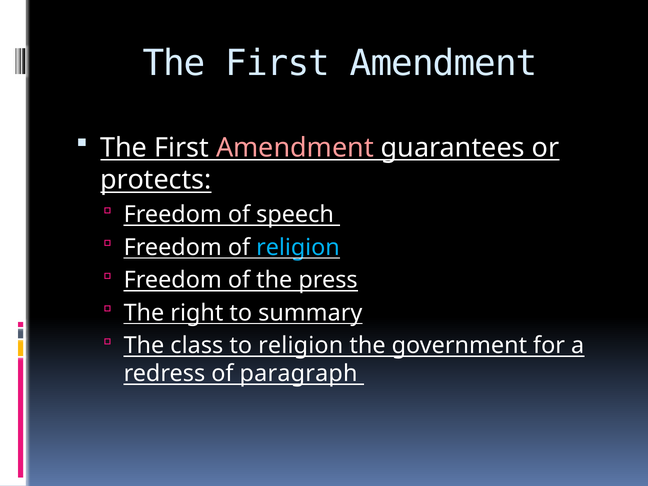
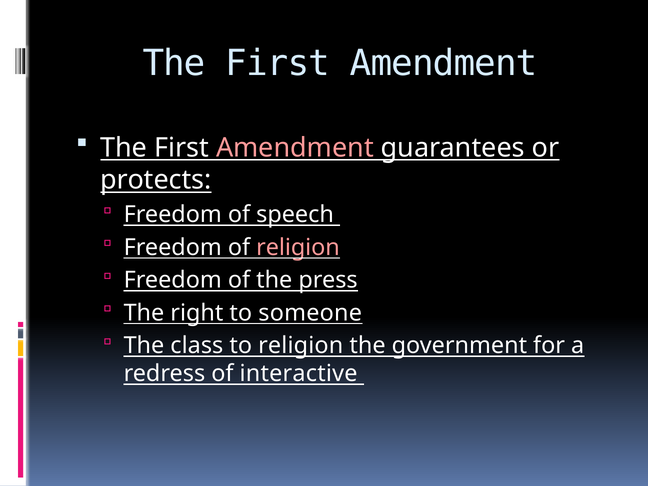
religion colour: light blue -> pink (298, 247)
summary: summary -> someone (310, 313)
paragraph: paragraph -> interactive (299, 374)
